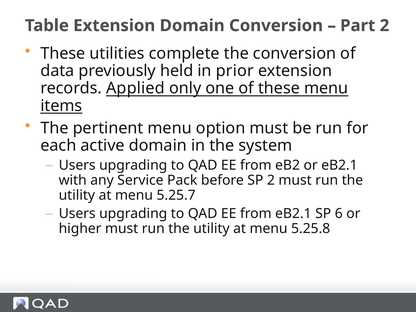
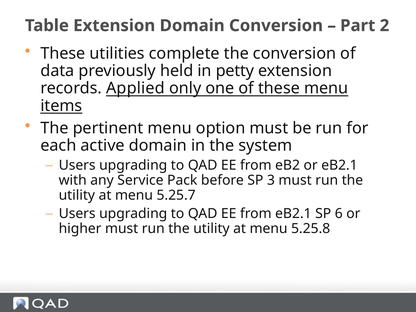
prior: prior -> petty (235, 71)
SP 2: 2 -> 3 (271, 180)
